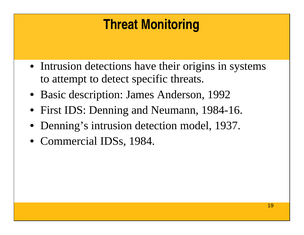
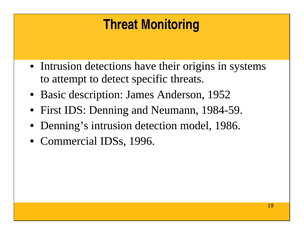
1992: 1992 -> 1952 (219, 94)
1984-16: 1984-16 -> 1984-59 (222, 110)
1937: 1937 -> 1986 (228, 125)
1984: 1984 -> 1996 (142, 141)
